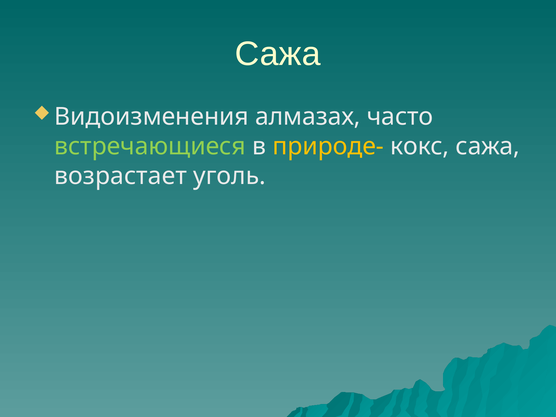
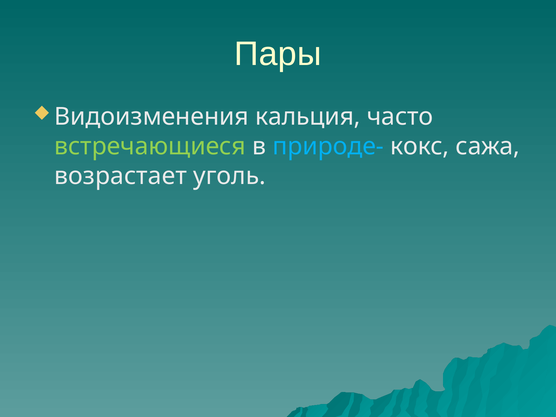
Сажа: Сажа -> Пары (278, 54)
алмазах: алмазах -> кальция (308, 117)
природе- colour: yellow -> light blue (328, 146)
